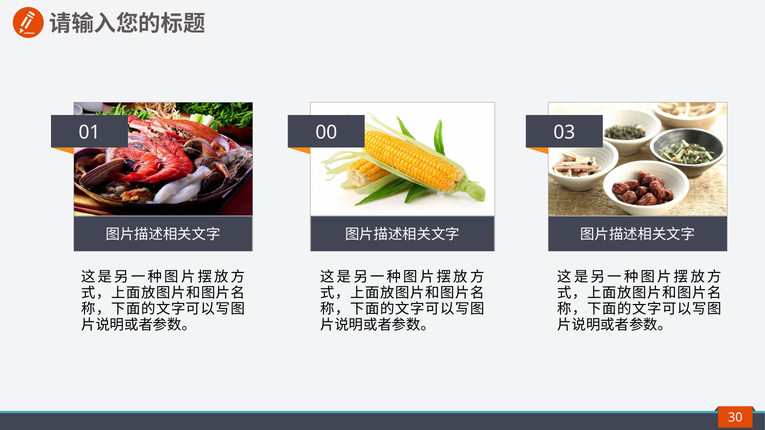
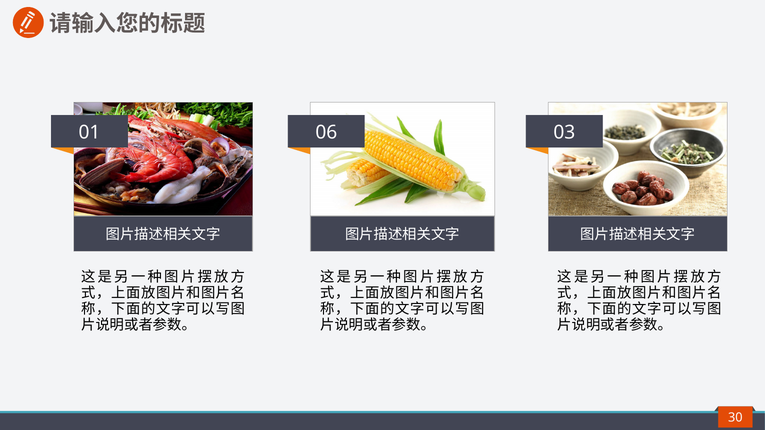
00: 00 -> 06 (326, 133)
